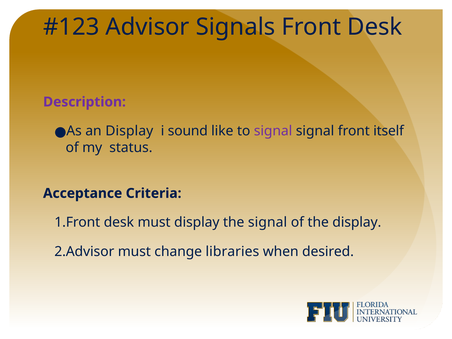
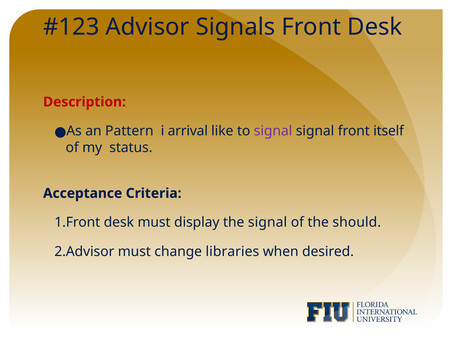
Description colour: purple -> red (84, 102)
an Display: Display -> Pattern (129, 131)
sound: sound -> arrival (188, 131)
the display: display -> should (357, 222)
